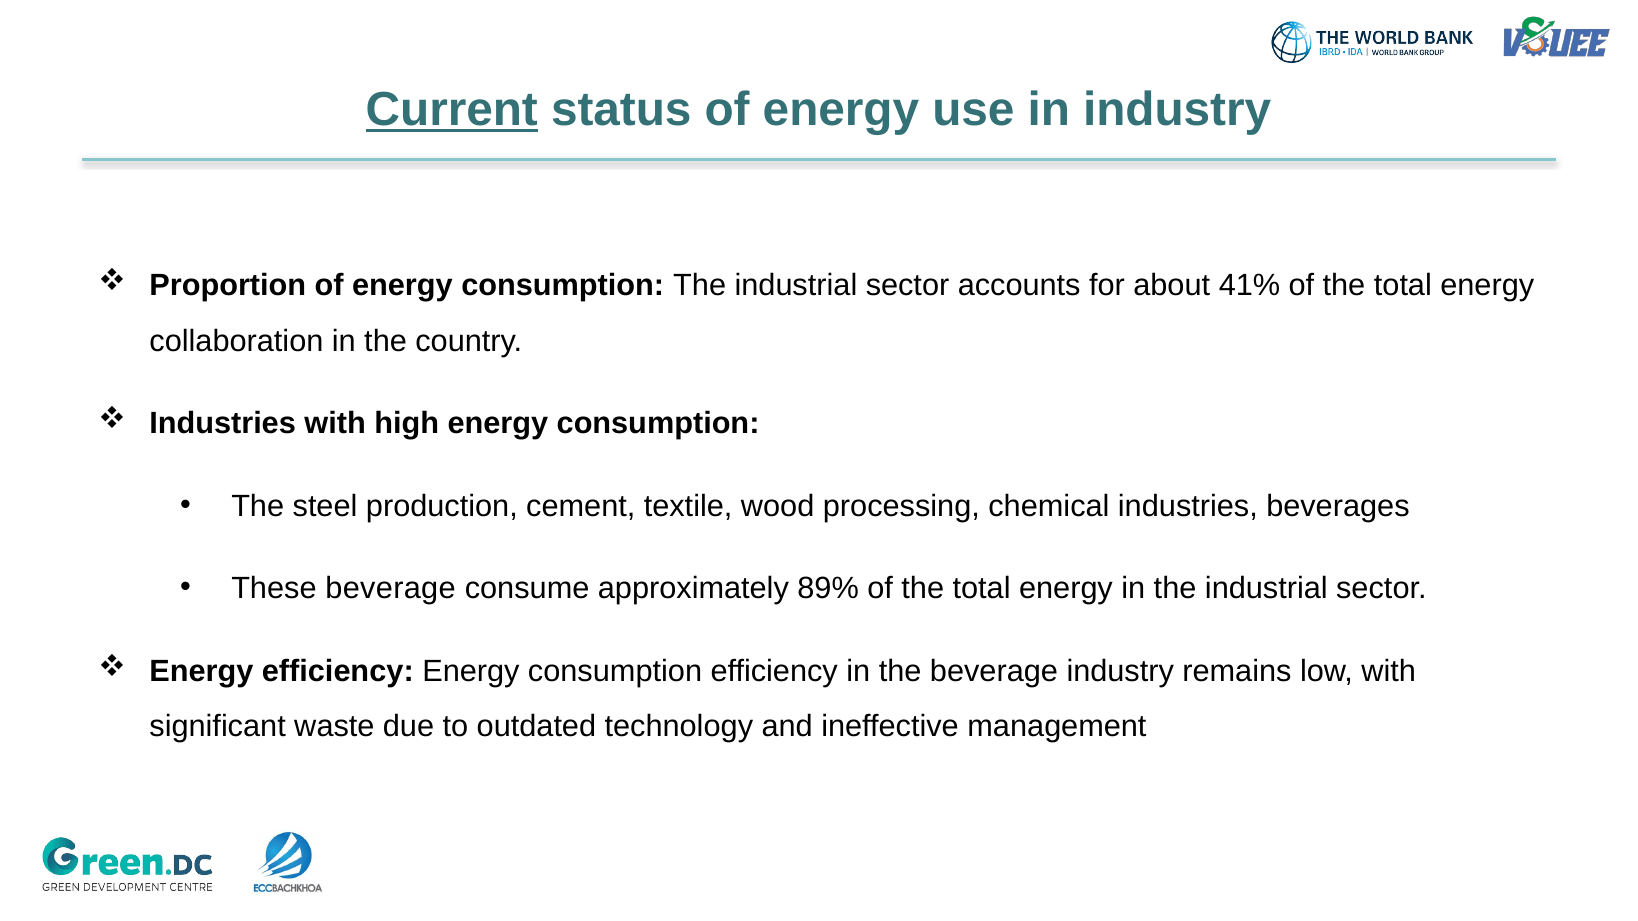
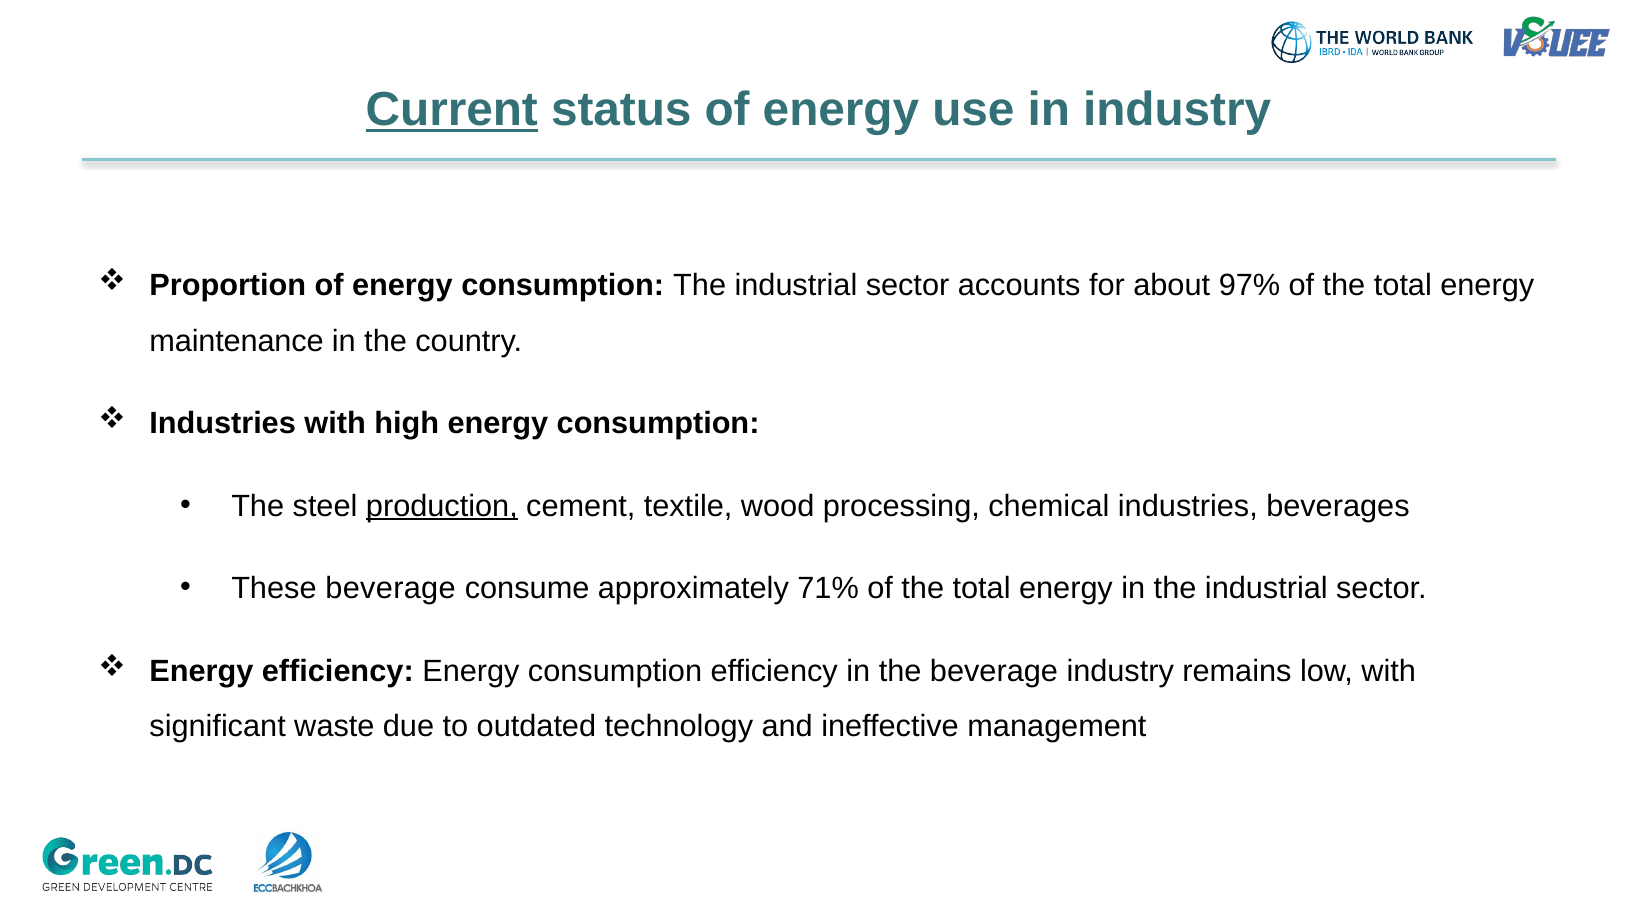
41%: 41% -> 97% (1249, 286)
collaboration: collaboration -> maintenance (237, 341)
production underline: none -> present (442, 506)
89%: 89% -> 71% (828, 589)
